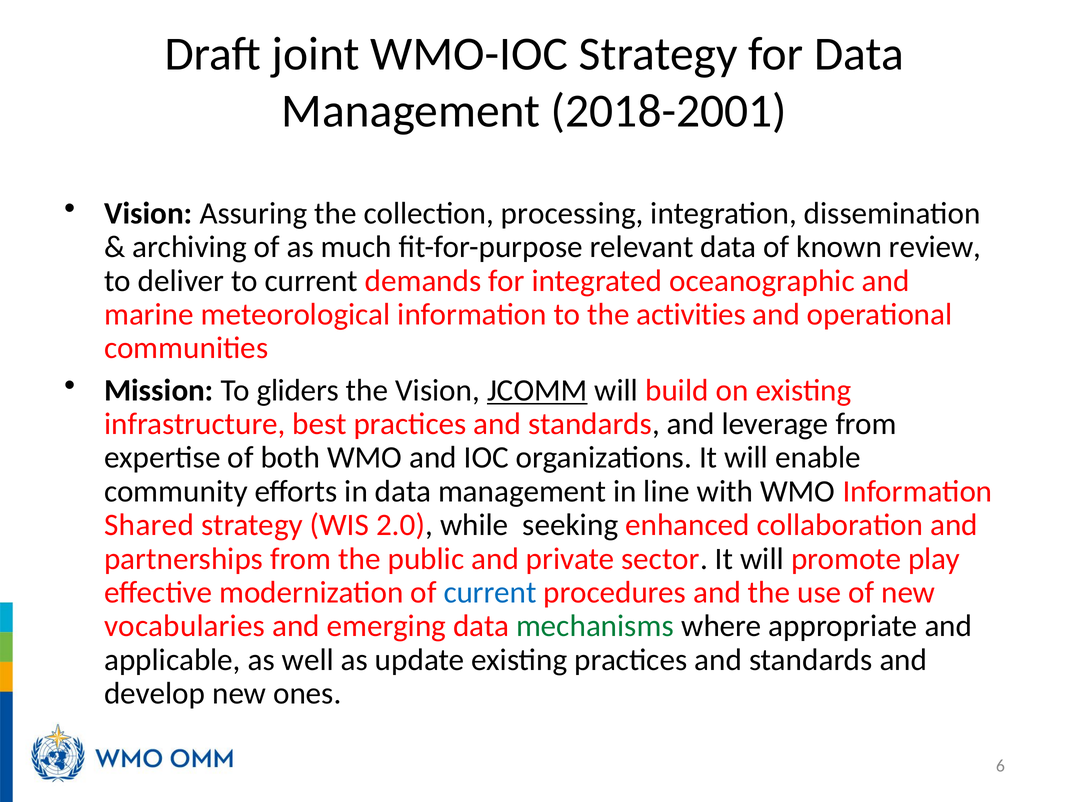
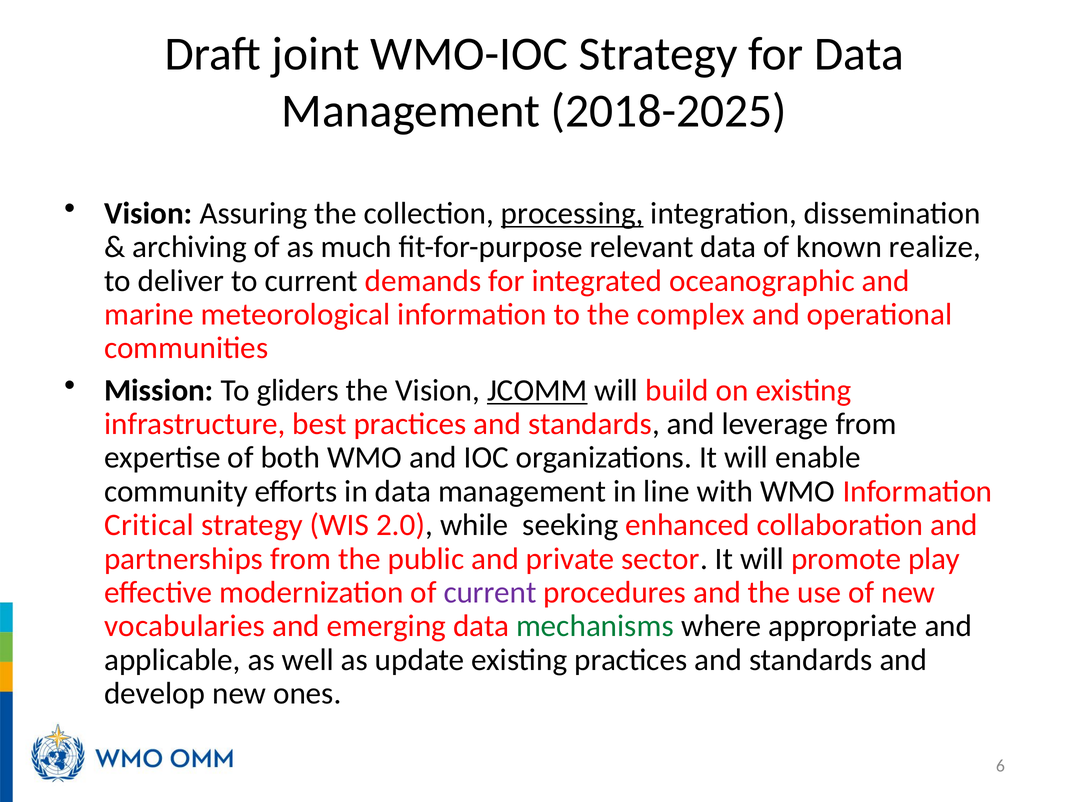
2018-2001: 2018-2001 -> 2018-2025 (669, 111)
processing underline: none -> present (572, 213)
review: review -> realize (935, 247)
activities: activities -> complex (691, 314)
Shared: Shared -> Critical (149, 525)
current colour: blue -> purple (490, 592)
